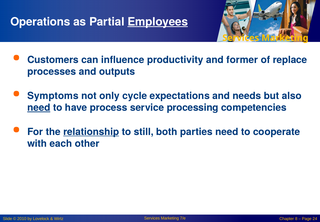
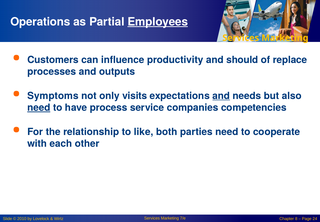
former: former -> should (242, 60)
cycle: cycle -> visits (135, 96)
and underline: none -> present (221, 96)
processing: processing -> companies (193, 107)
relationship underline: present -> none (91, 132)
still: still -> like (144, 132)
